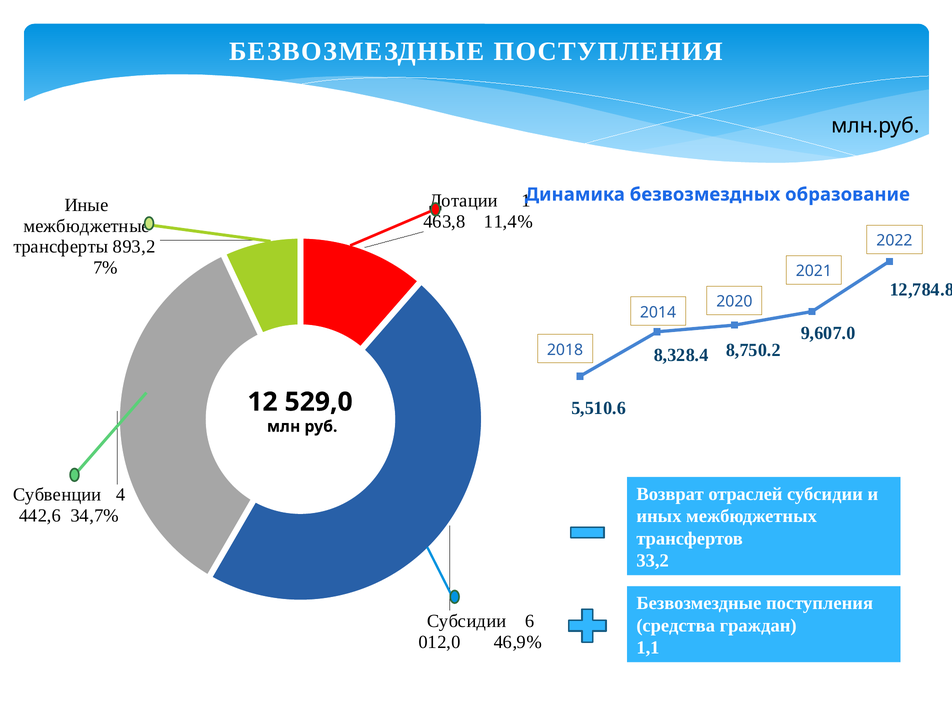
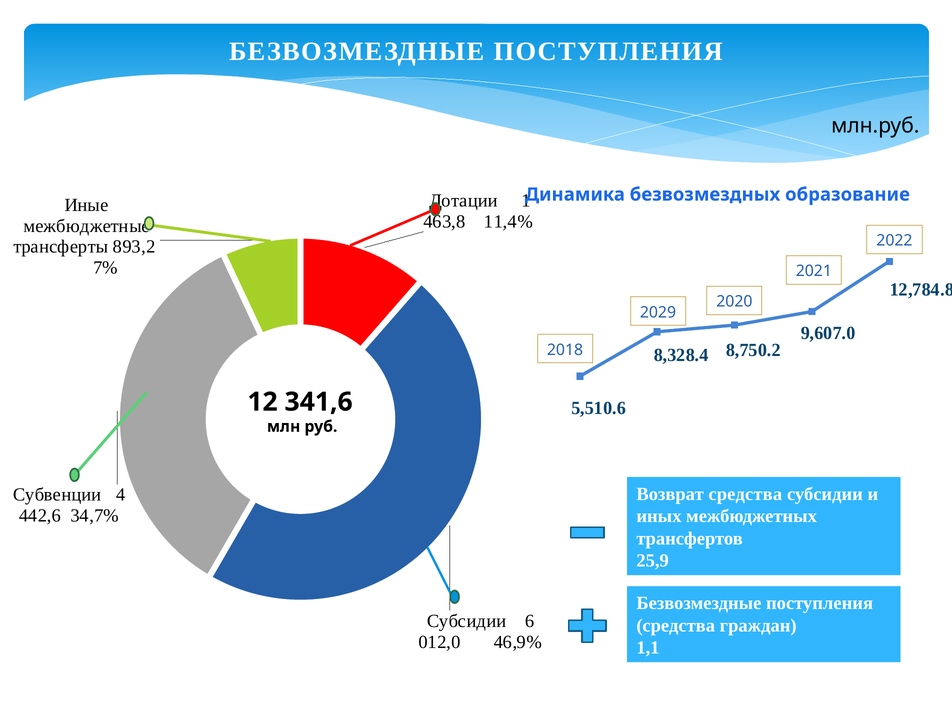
2014: 2014 -> 2029 (658, 312)
529,0: 529,0 -> 341,6 (319, 402)
Возврат отраслей: отраслей -> средства (745, 494)
33,2: 33,2 -> 25,9 (653, 561)
